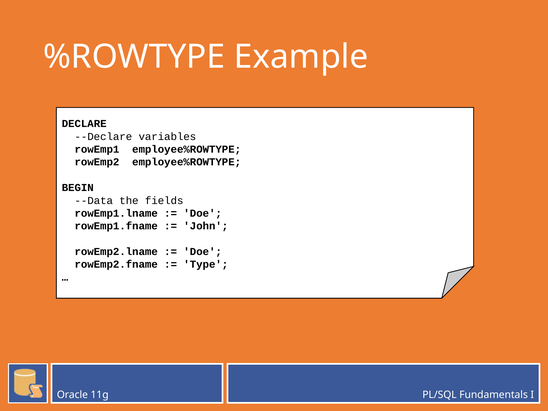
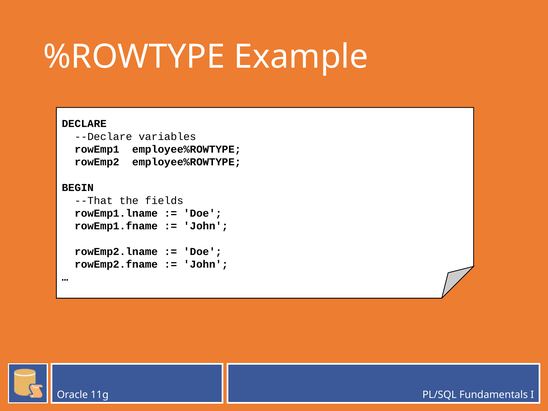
--Data: --Data -> --That (94, 200)
Type: Type -> John (206, 264)
